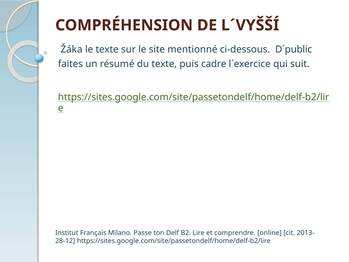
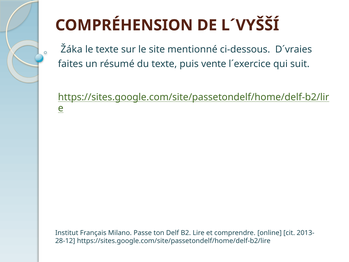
D´public: D´public -> D´vraies (294, 49)
cadre: cadre -> vente (214, 64)
